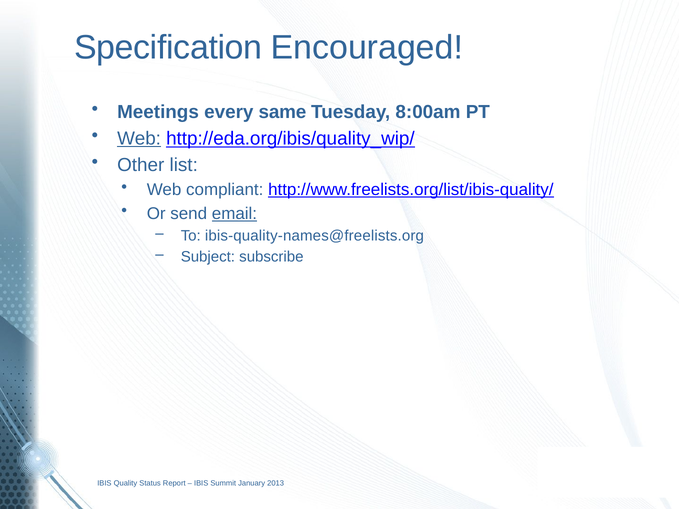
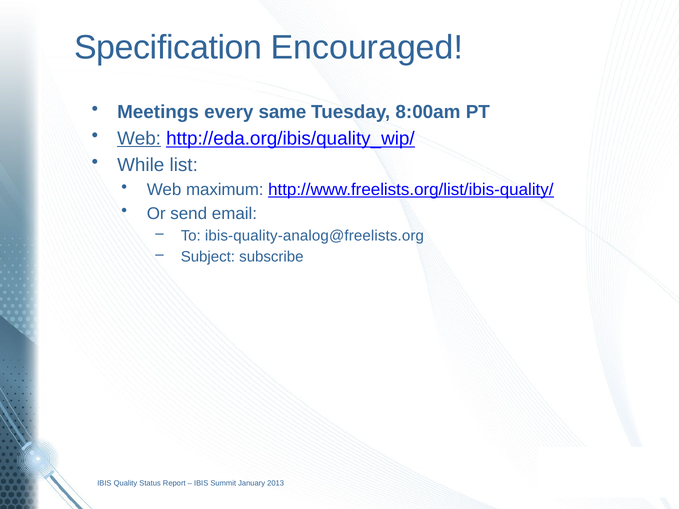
Other: Other -> While (141, 165)
compliant: compliant -> maximum (225, 190)
email underline: present -> none (234, 214)
ibis-quality-names@freelists.org: ibis-quality-names@freelists.org -> ibis-quality-analog@freelists.org (314, 236)
